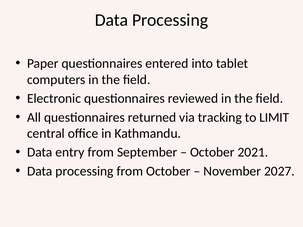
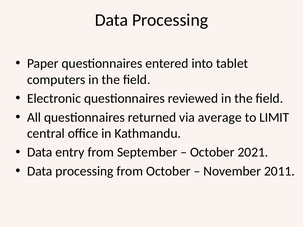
tracking: tracking -> average (220, 117)
2027: 2027 -> 2011 (280, 171)
